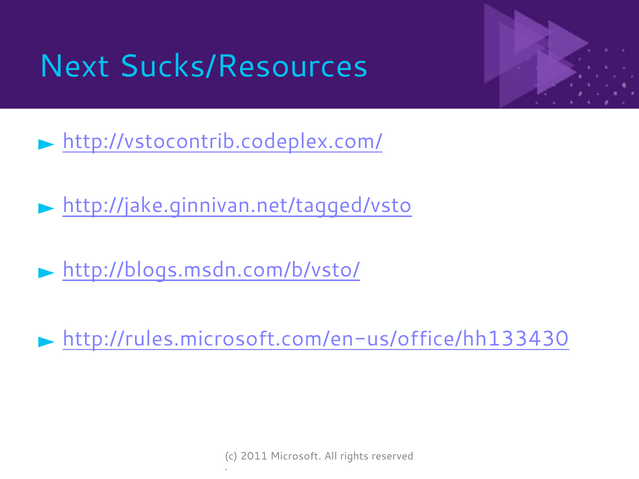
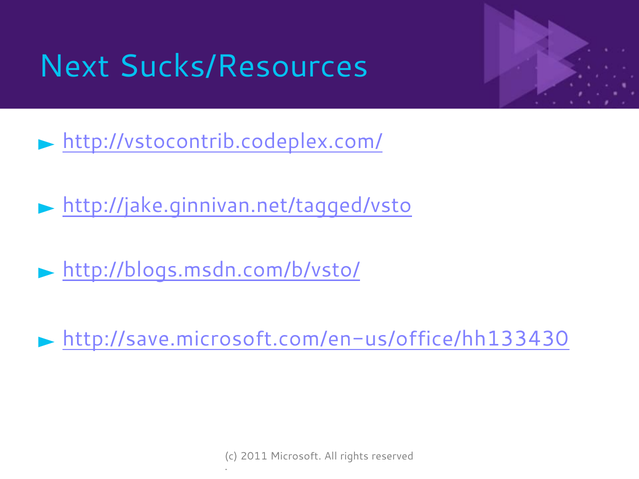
http://rules.microsoft.com/en-us/office/hh133430: http://rules.microsoft.com/en-us/office/hh133430 -> http://save.microsoft.com/en-us/office/hh133430 (316, 339)
